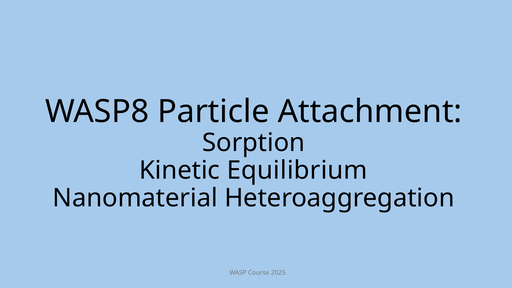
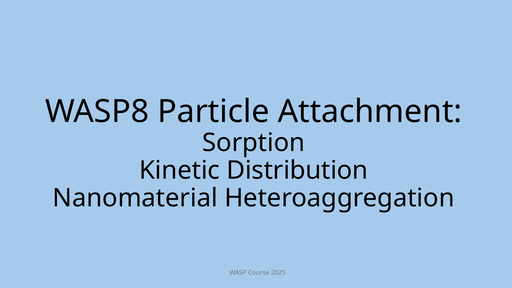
Equilibrium: Equilibrium -> Distribution (297, 170)
